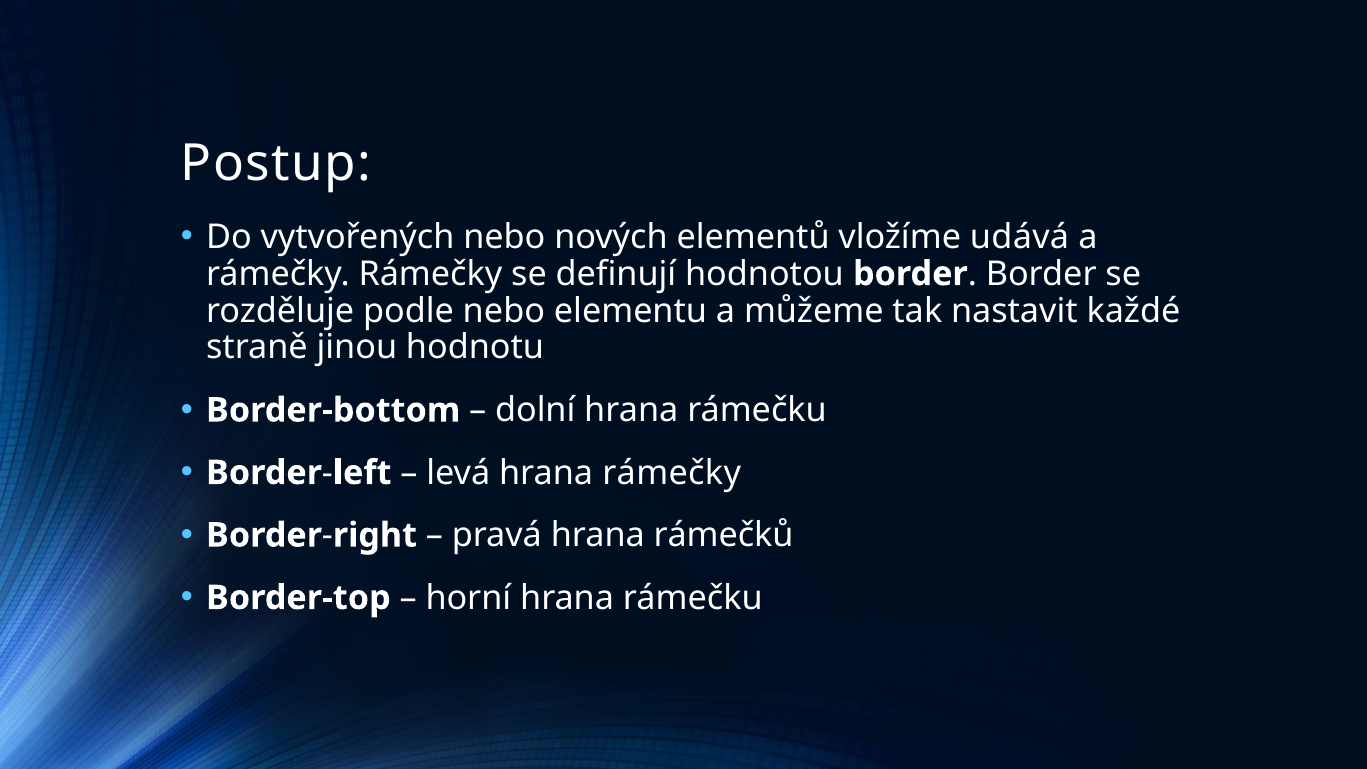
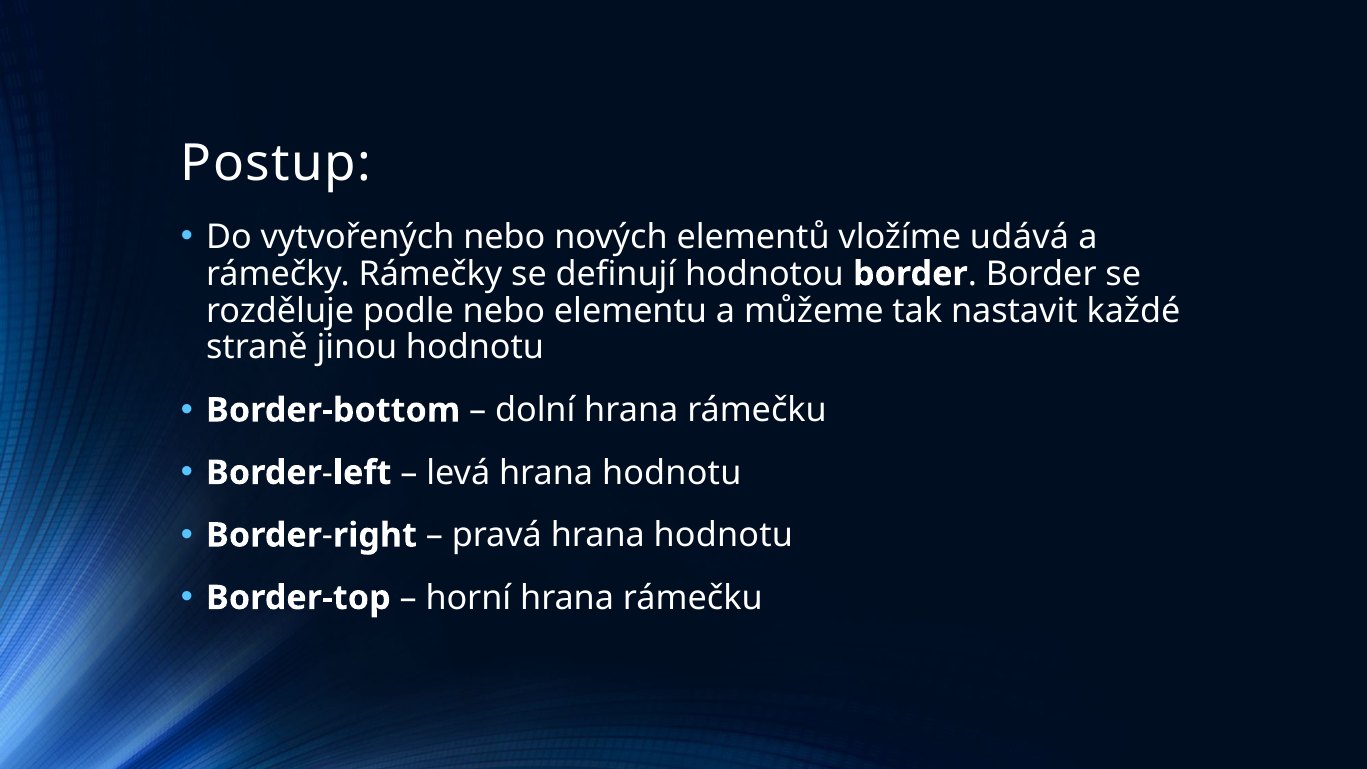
levá hrana rámečky: rámečky -> hodnotu (672, 473)
pravá hrana rámečků: rámečků -> hodnotu (723, 535)
